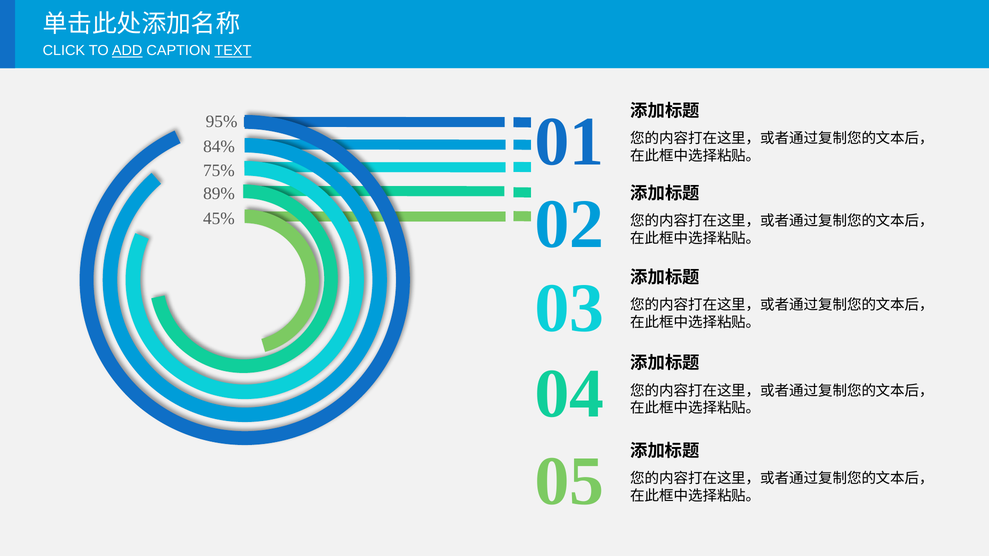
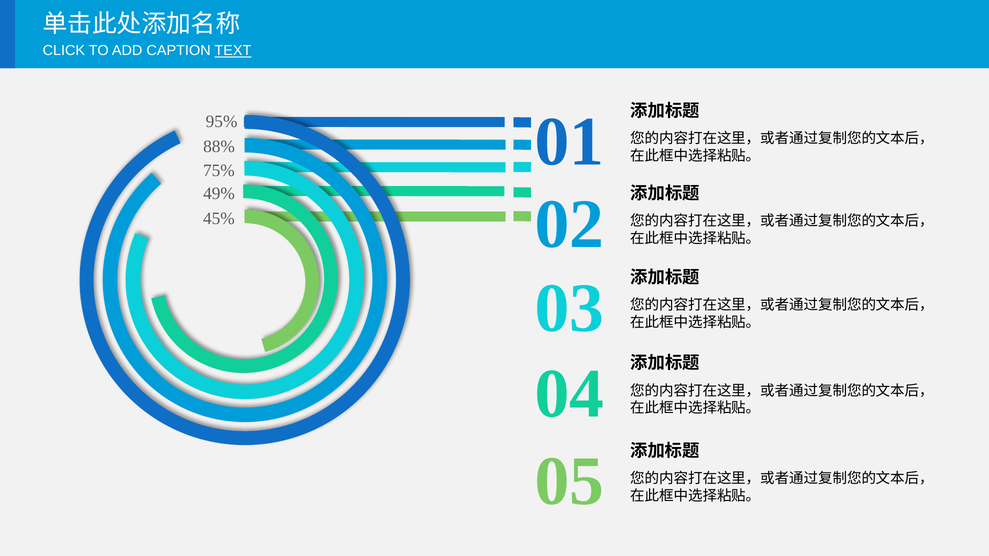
ADD underline: present -> none (127, 51)
84%: 84% -> 88% (219, 147)
89%: 89% -> 49% (219, 193)
